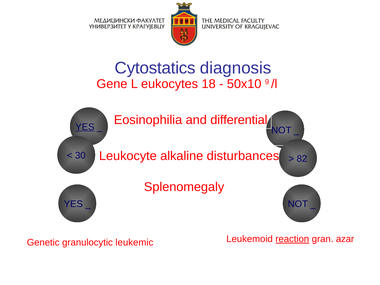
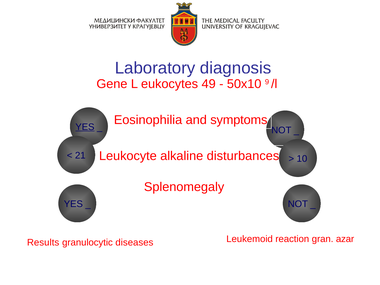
Cytostatics: Cytostatics -> Laboratory (155, 68)
18: 18 -> 49 (209, 84)
differential: differential -> symptoms (239, 120)
30: 30 -> 21 (80, 155)
82: 82 -> 10 (302, 159)
Genetic: Genetic -> Results (43, 242)
leukemic: leukemic -> diseases (134, 242)
reaction underline: present -> none (292, 239)
